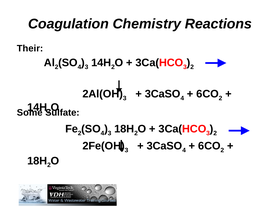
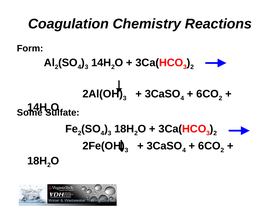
Their: Their -> Form (30, 48)
